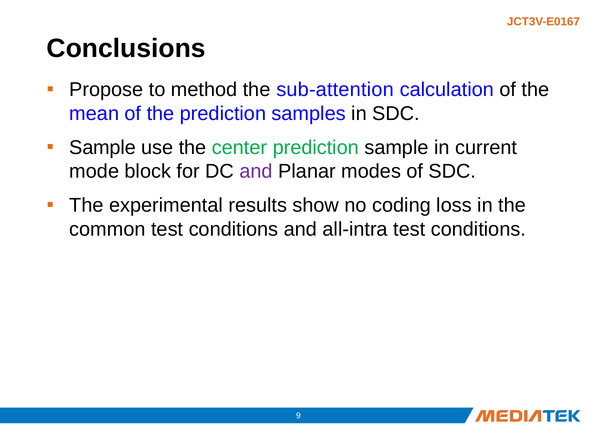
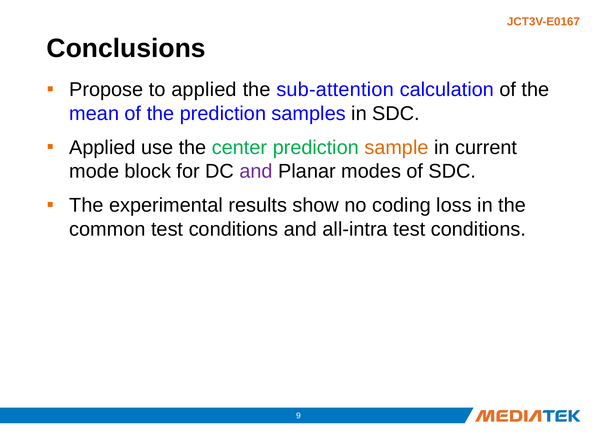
to method: method -> applied (204, 90)
Sample: Sample -> Applied (102, 147)
sample colour: black -> orange (396, 147)
